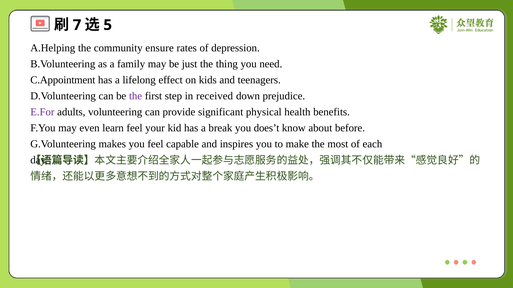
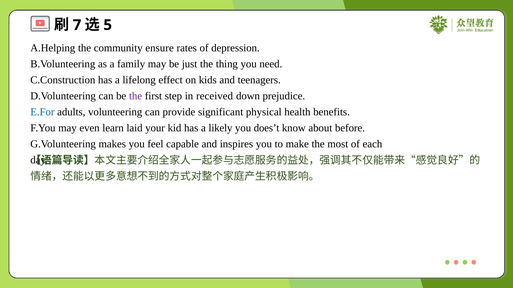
C.Appointment: C.Appointment -> C.Construction (63, 80)
E.For colour: purple -> blue (42, 112)
learn feel: feel -> laid (135, 128)
break: break -> likely (220, 128)
